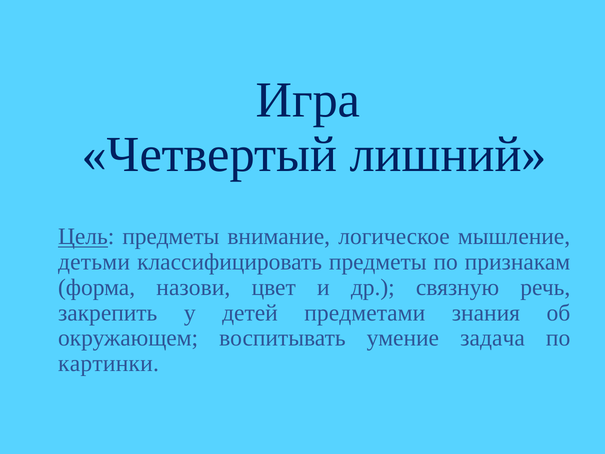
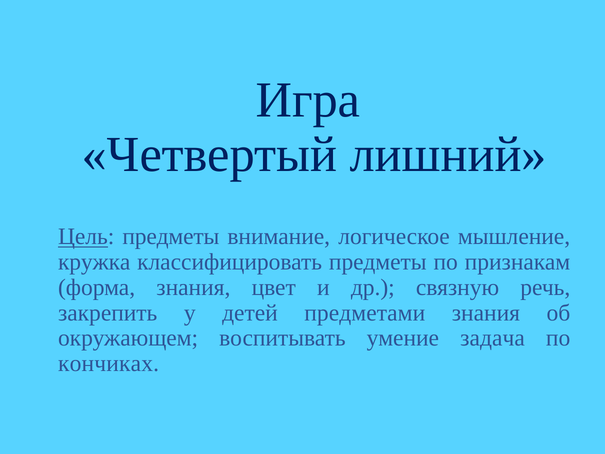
детьми: детьми -> кружка (94, 262)
форма назови: назови -> знания (193, 287)
картинки: картинки -> кончиках (109, 363)
